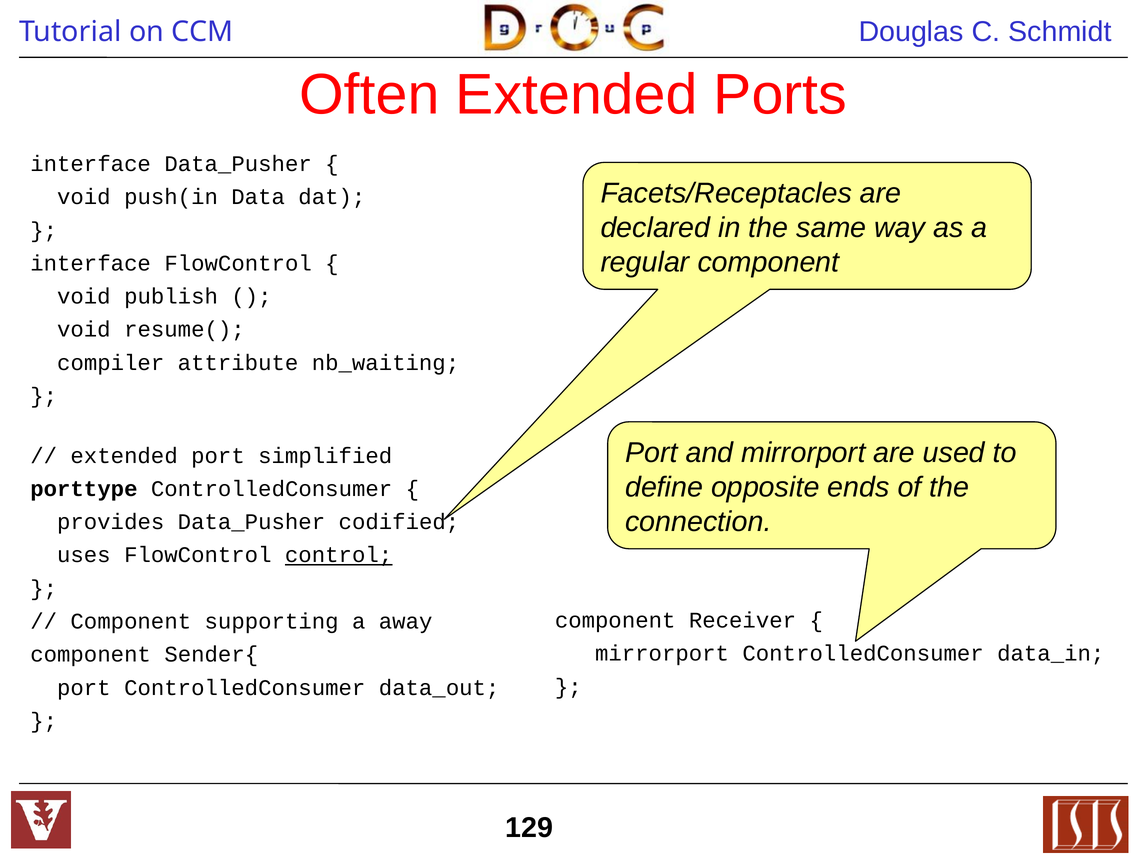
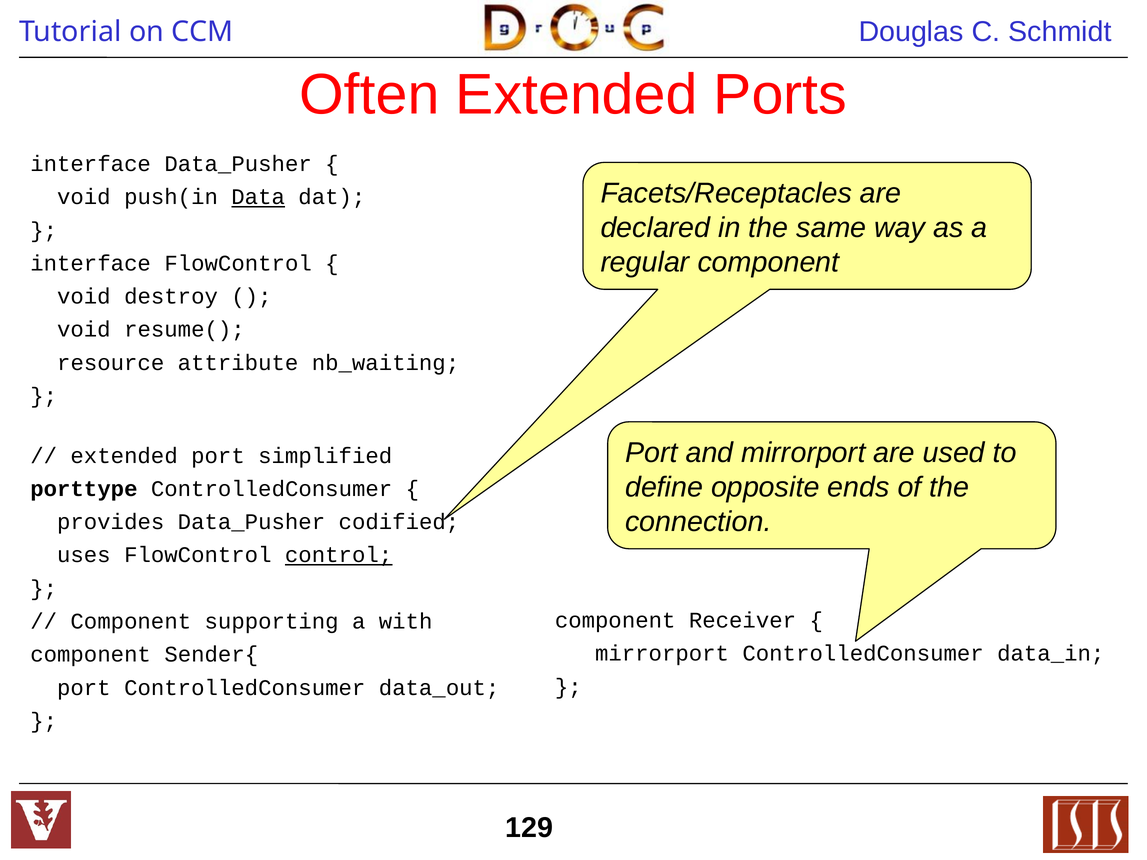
Data underline: none -> present (258, 197)
publish: publish -> destroy (171, 297)
compiler: compiler -> resource (111, 363)
away: away -> with (406, 622)
